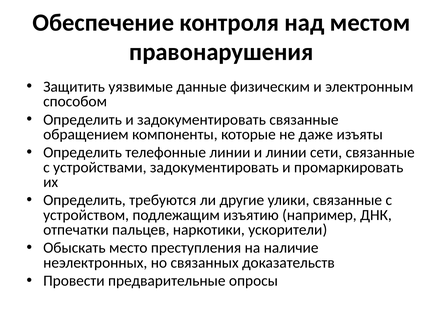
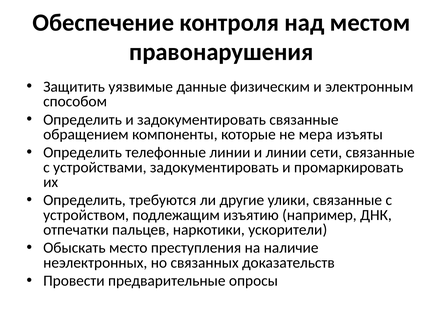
даже: даже -> мера (316, 134)
